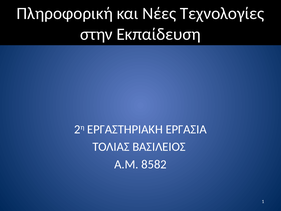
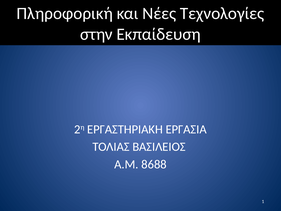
8582: 8582 -> 8688 (154, 164)
